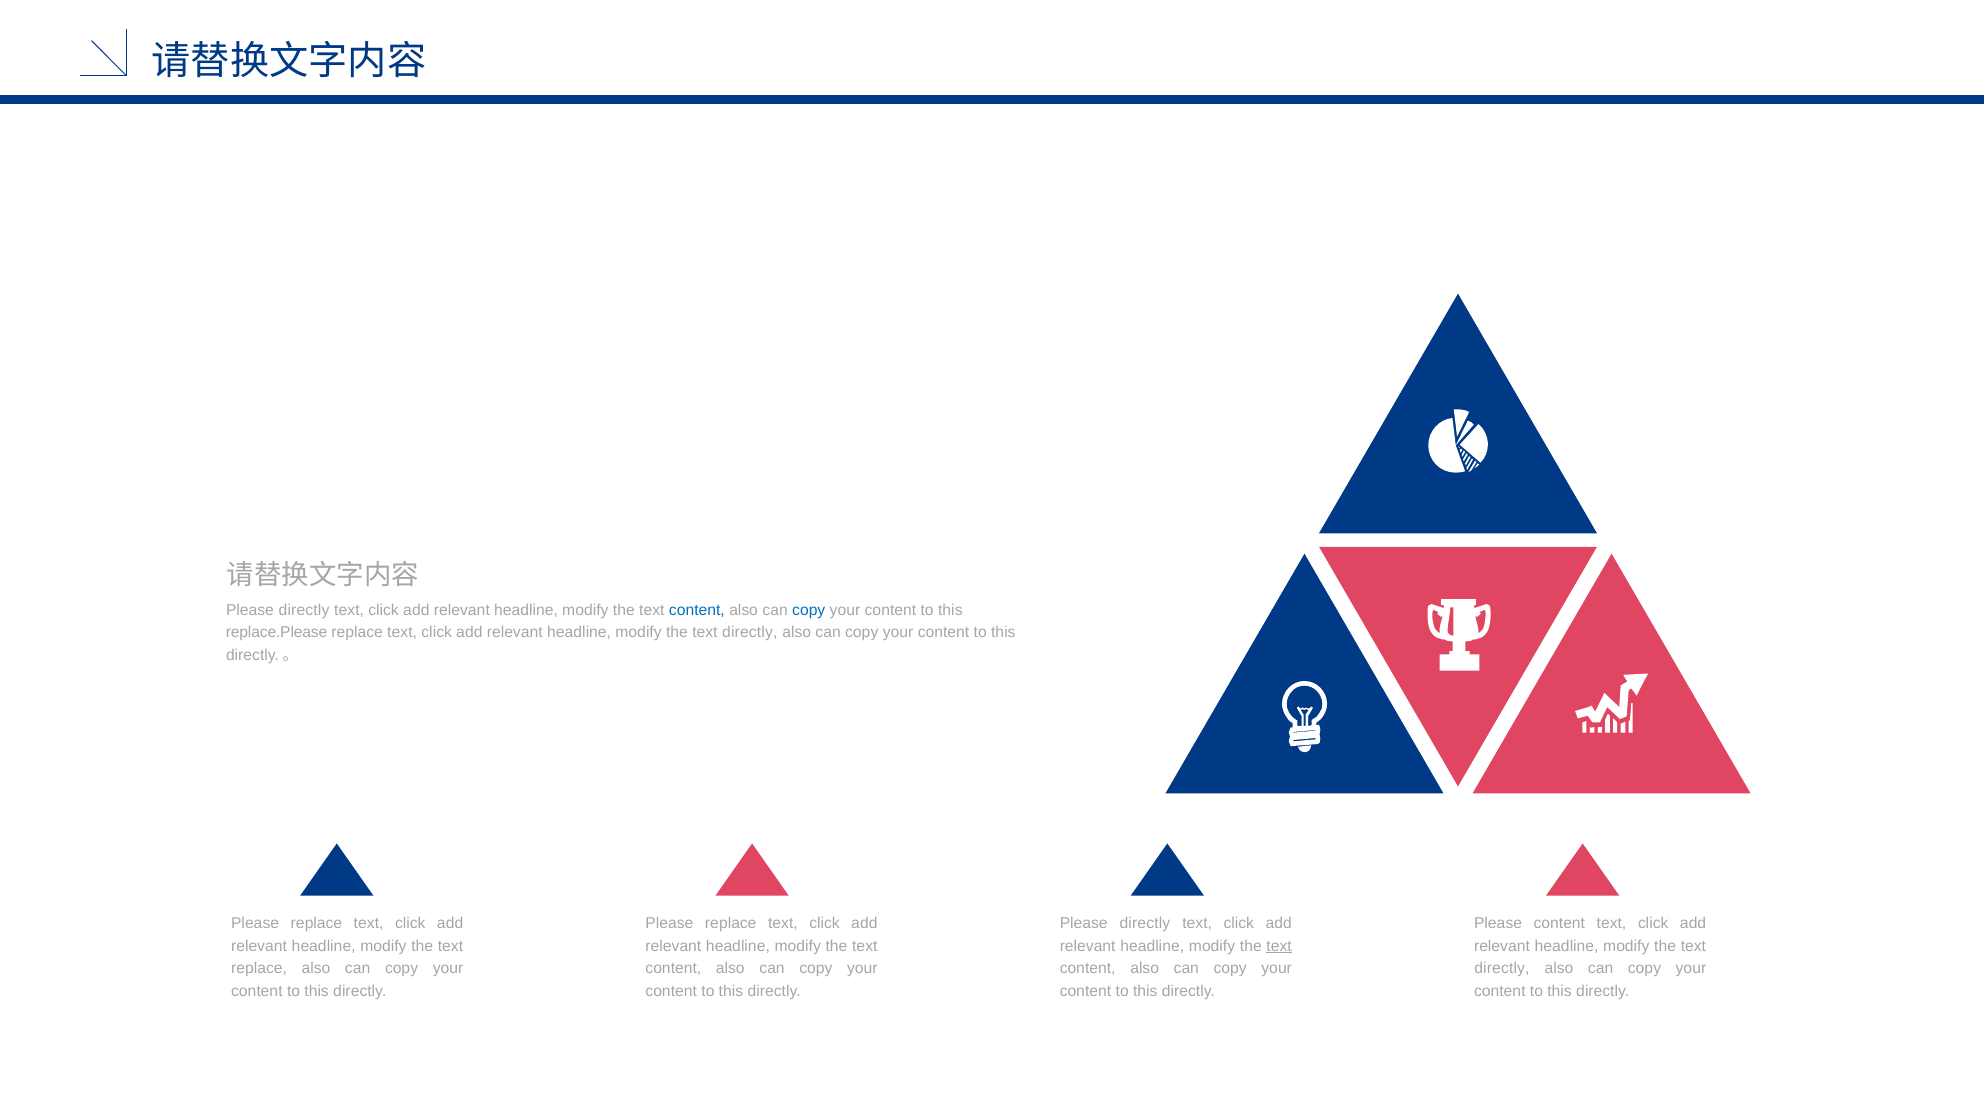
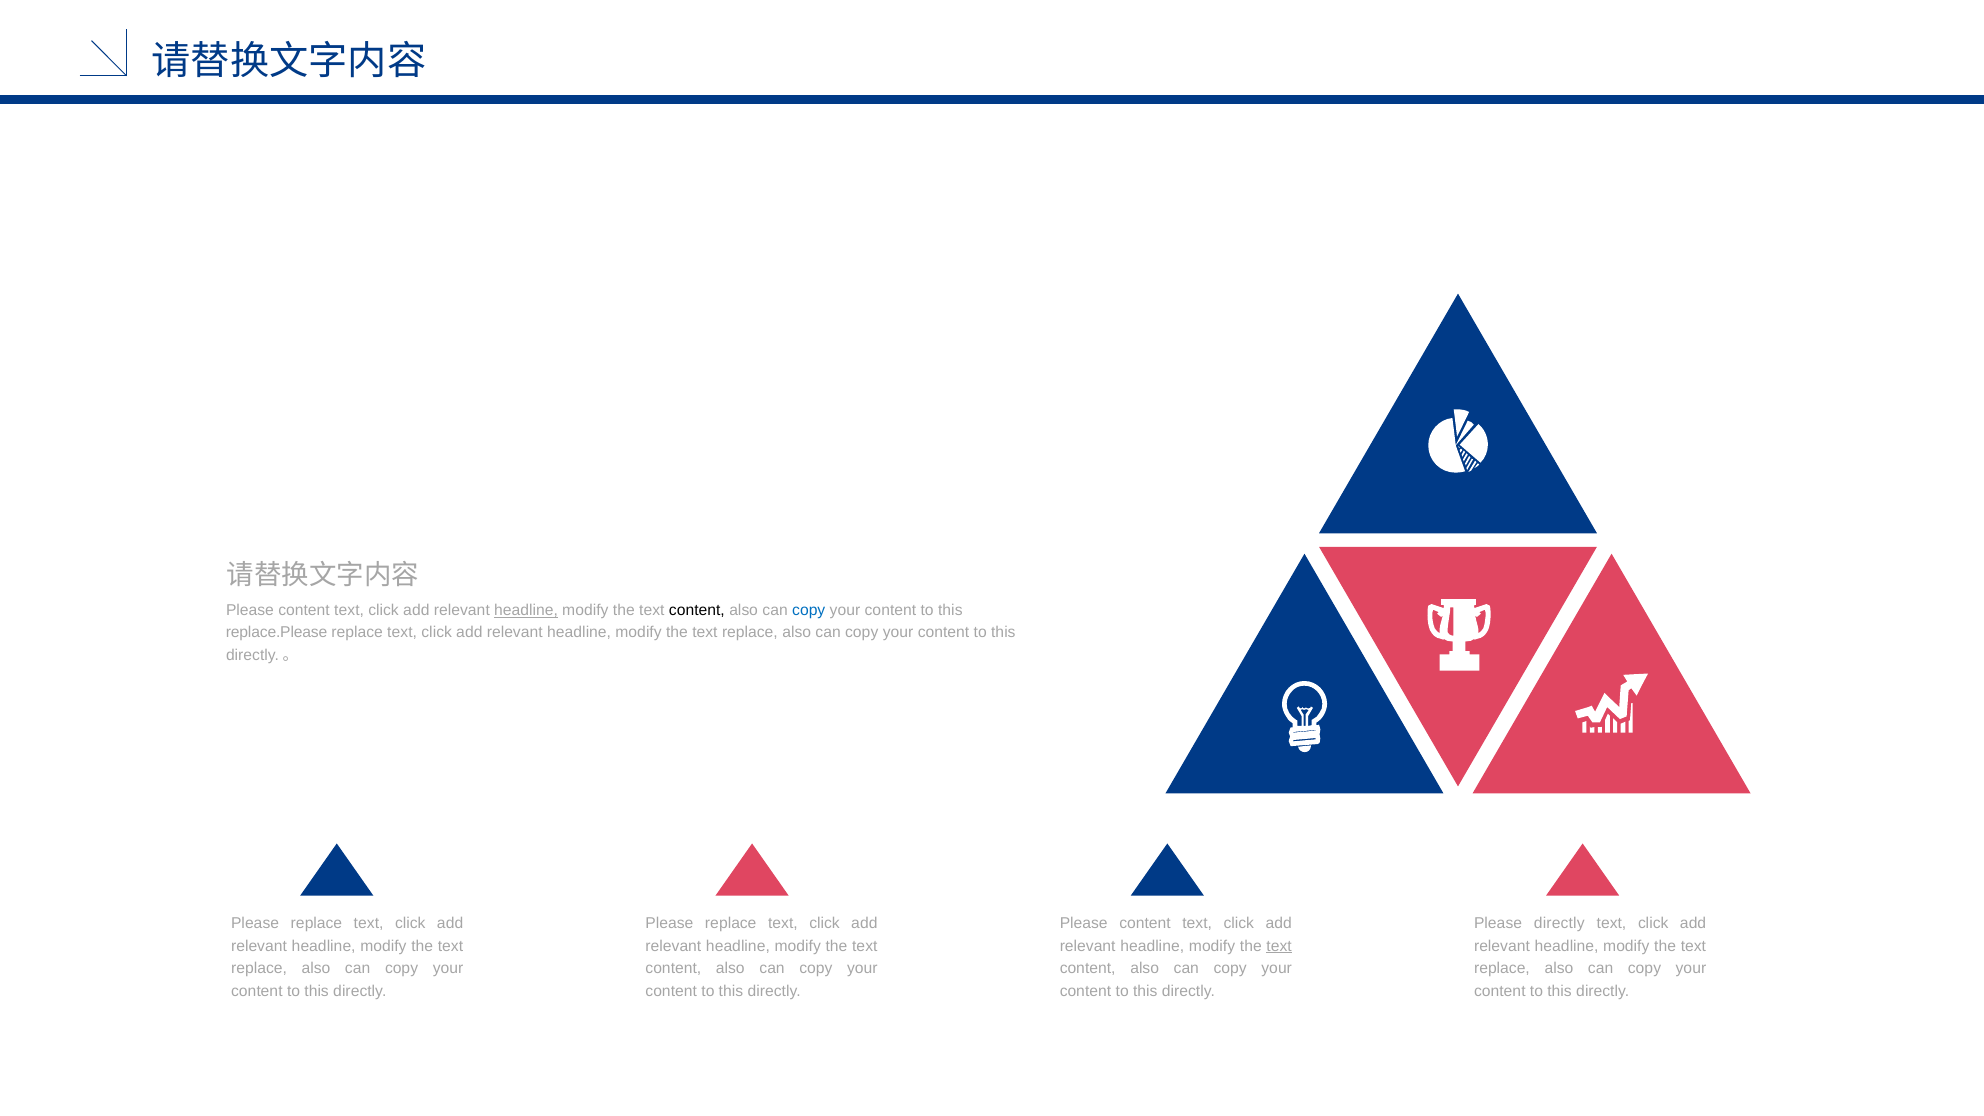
directly: directly -> content (304, 610)
headline underline: none -> present (526, 610)
content colour: blue -> black (697, 610)
directly: directly -> replace (750, 633)
directly: directly -> content (1145, 924)
Please content: content -> directly (1559, 924)
directly: directly -> replace (1502, 969)
